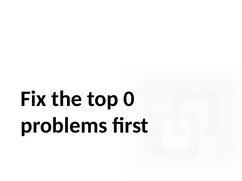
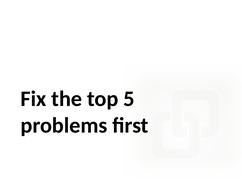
0: 0 -> 5 (129, 99)
